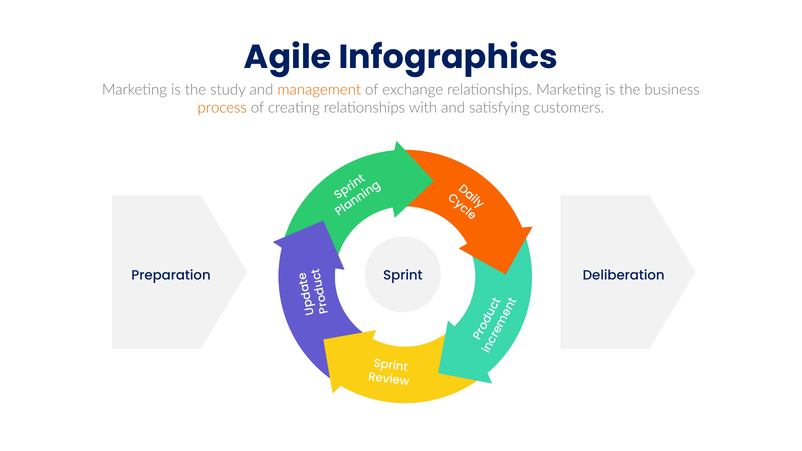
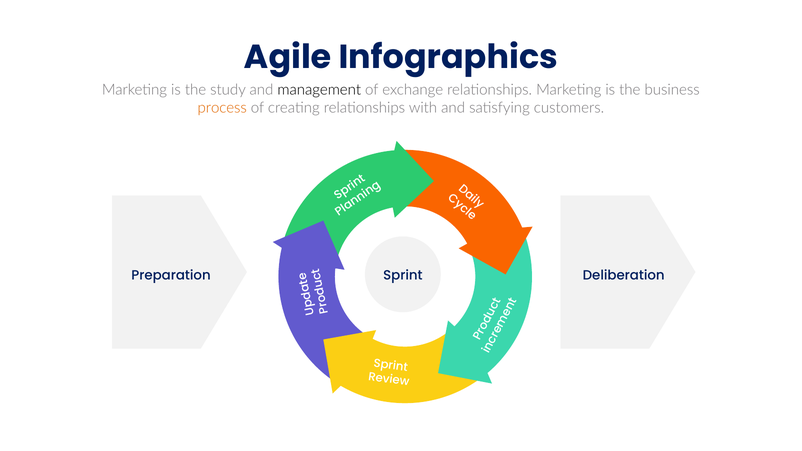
management colour: orange -> black (319, 90)
